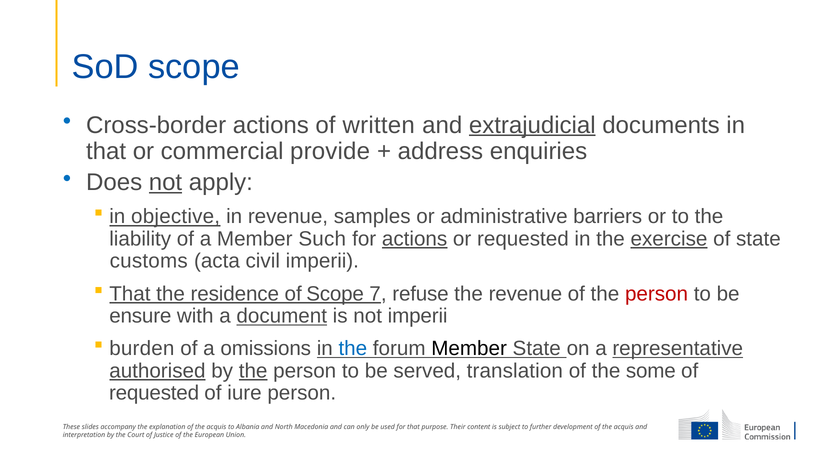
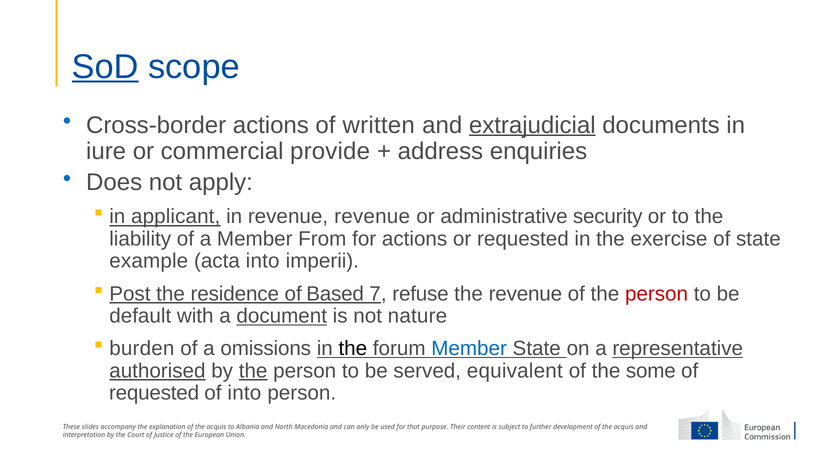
SoD underline: none -> present (105, 67)
that: that -> iure (106, 151)
not underline: present -> none (165, 182)
objective: objective -> applicant (176, 217)
revenue samples: samples -> revenue (372, 217)
barriers: barriers -> security (608, 217)
Such: Such -> From (322, 239)
actions underline: present -> none (415, 239)
exercise underline: present -> none (669, 239)
customs: customs -> example (149, 261)
acta civil: civil -> into (263, 261)
That: That -> Post (130, 294)
of Scope: Scope -> Based (335, 294)
ensure: ensure -> default (140, 316)
not imperii: imperii -> nature (417, 316)
the colour: blue -> black (353, 349)
Member colour: black -> blue (469, 349)
translation: translation -> equivalent (515, 371)
of iure: iure -> into (244, 393)
